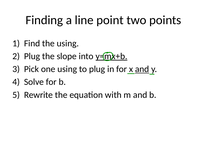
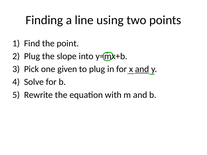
point: point -> using (110, 20)
the using: using -> point (68, 43)
y=mx+b underline: present -> none (111, 56)
one using: using -> given (67, 69)
